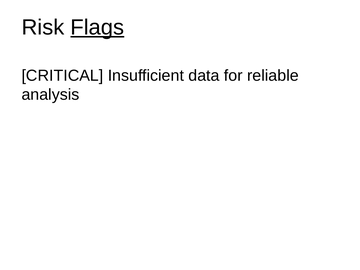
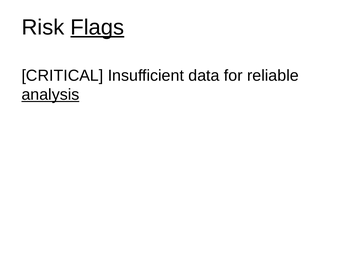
analysis underline: none -> present (50, 95)
